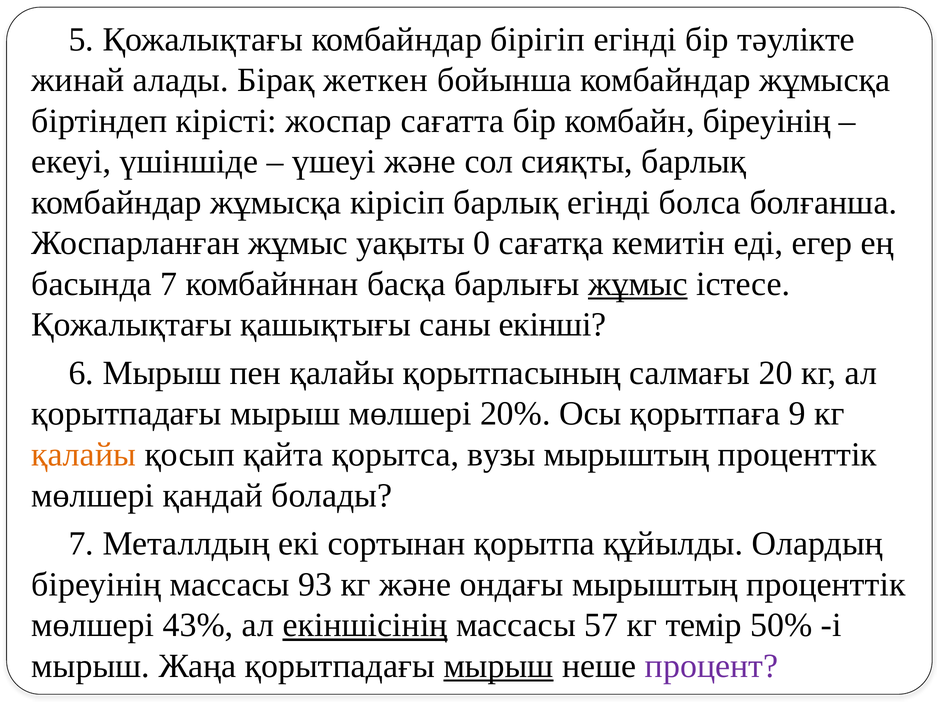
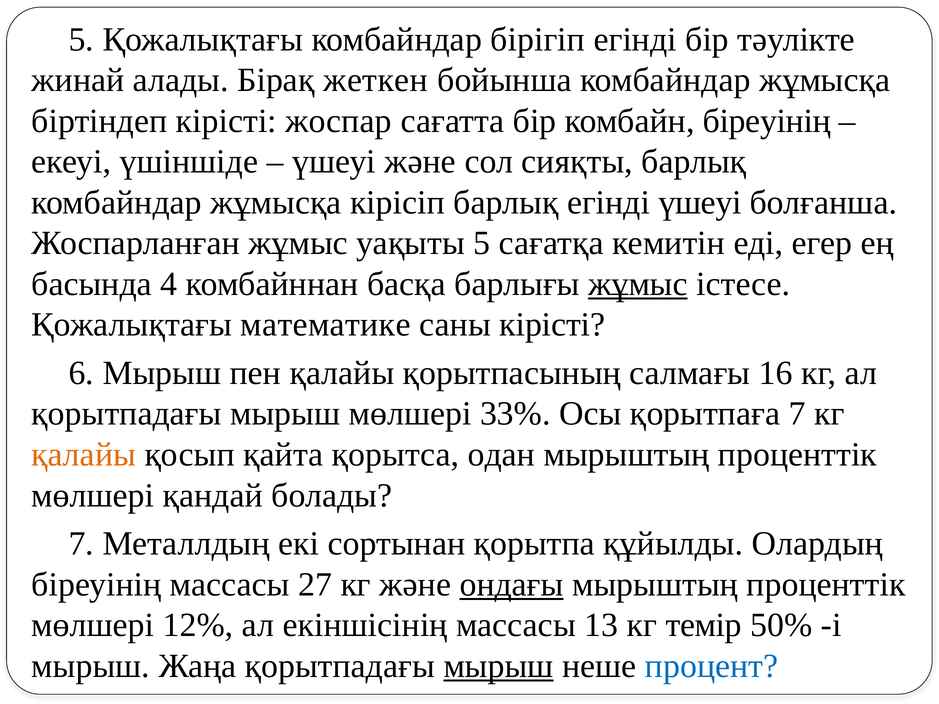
егінді болса: болса -> үшеуі (700, 202)
уақыты 0: 0 -> 5 (482, 243)
басында 7: 7 -> 4 (169, 284)
қашықтығы: қашықтығы -> математике (326, 325)
саны екінші: екінші -> кірісті (552, 325)
20: 20 -> 16 (776, 373)
20%: 20% -> 33% (515, 414)
қорытпаға 9: 9 -> 7 (797, 414)
вузы: вузы -> одан (501, 455)
93: 93 -> 27 (315, 585)
ондағы underline: none -> present (512, 585)
43%: 43% -> 12% (198, 625)
екіншісінің underline: present -> none (365, 625)
57: 57 -> 13 (601, 625)
процент colour: purple -> blue (712, 666)
